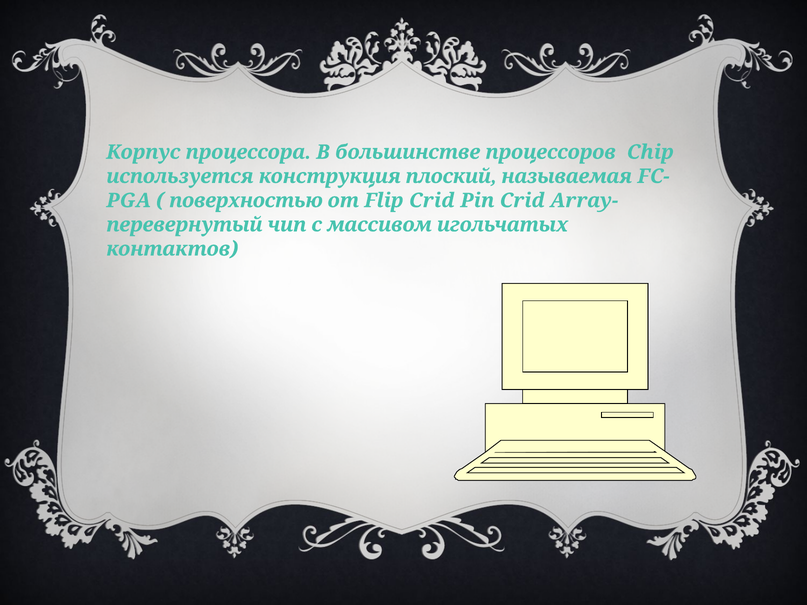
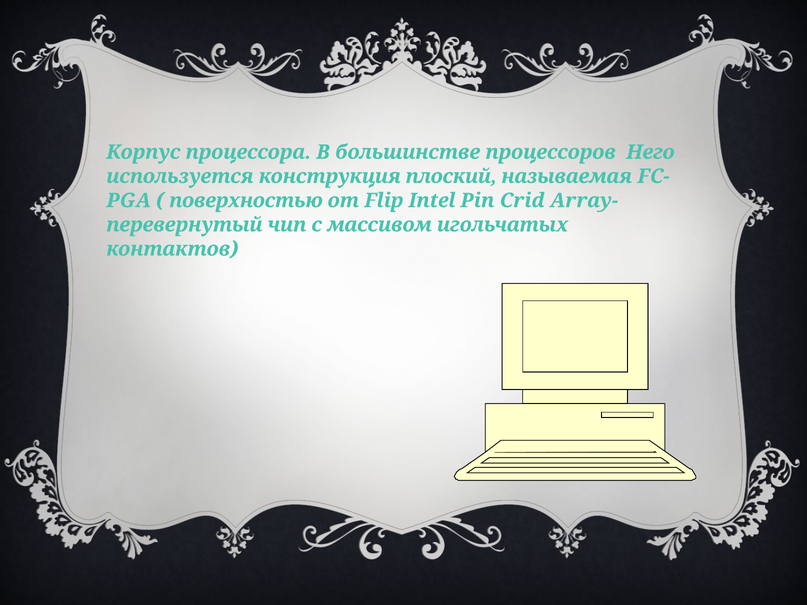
Chip: Chip -> Него (651, 152)
Flip Crid: Crid -> Intel (432, 201)
